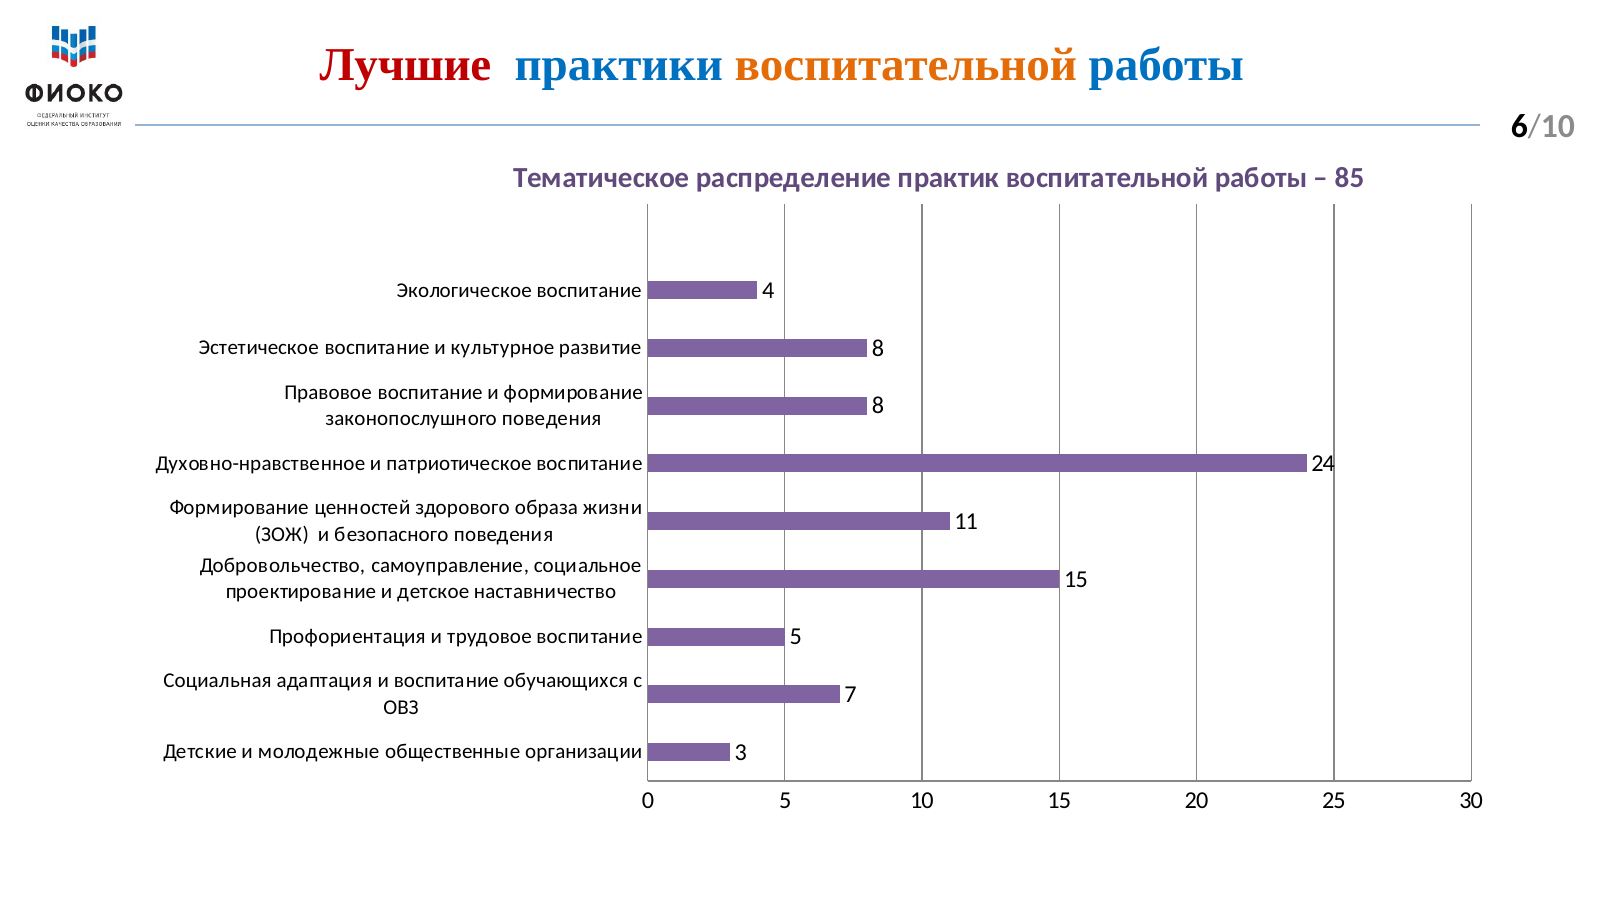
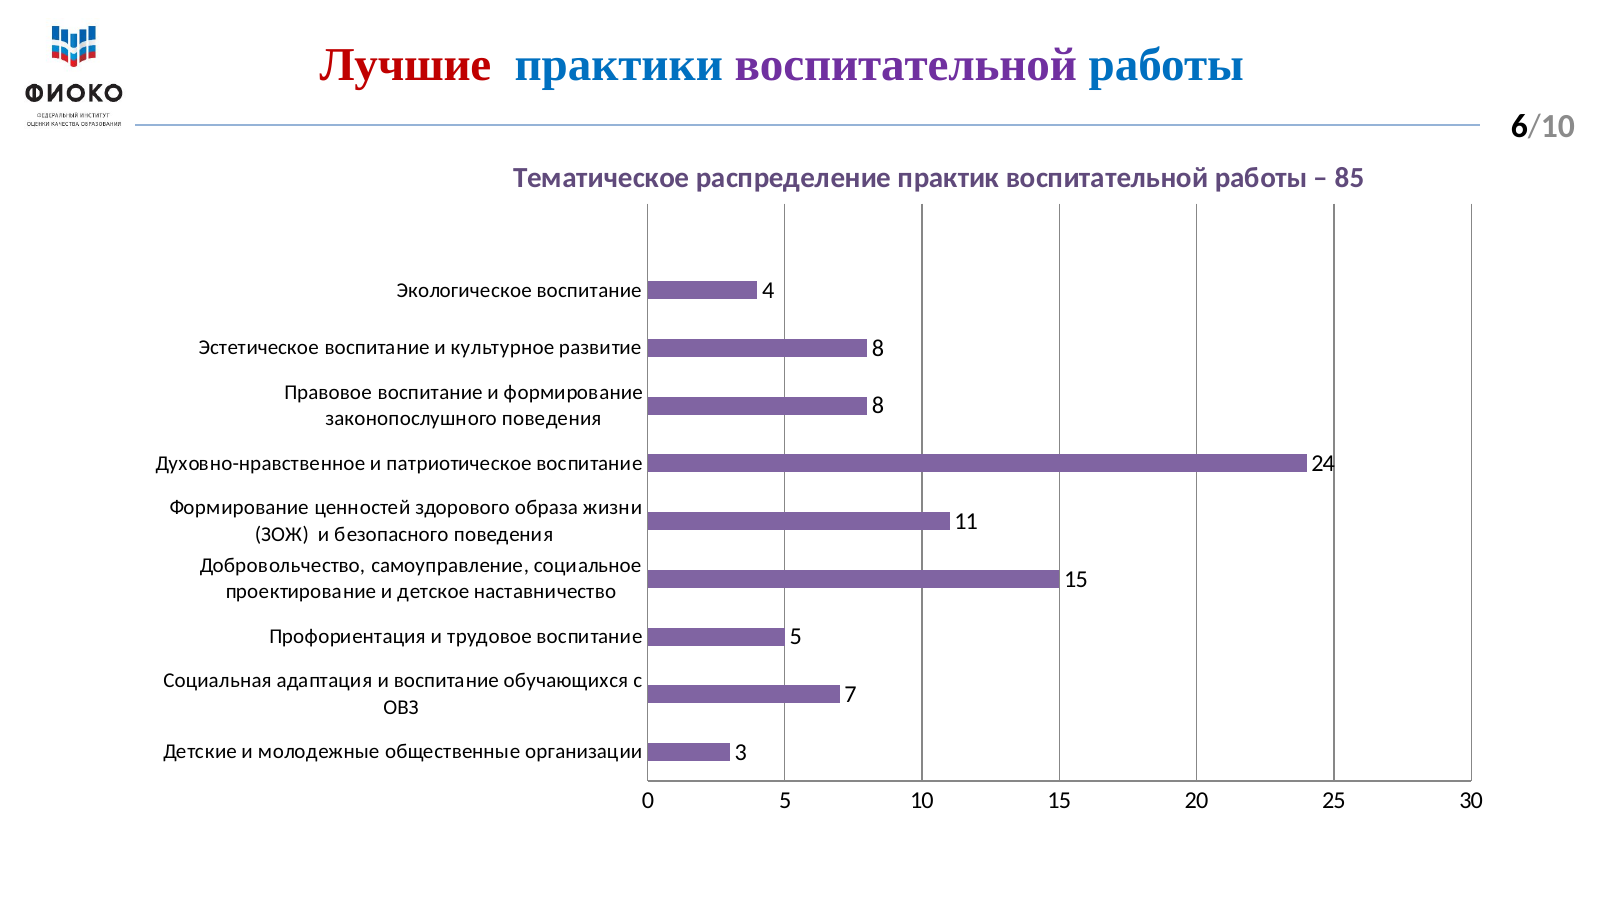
воспитательной colour: orange -> purple (906, 65)
